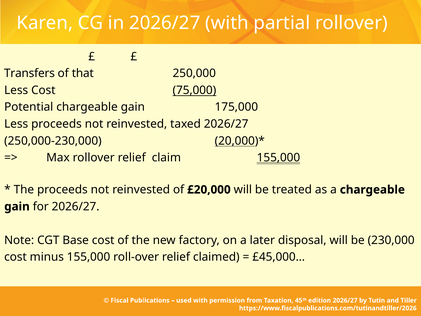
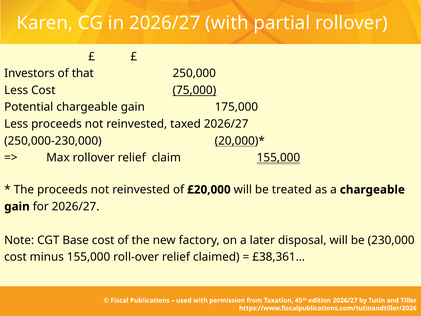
Transfers: Transfers -> Investors (29, 73)
£45,000…: £45,000… -> £38,361… (279, 257)
